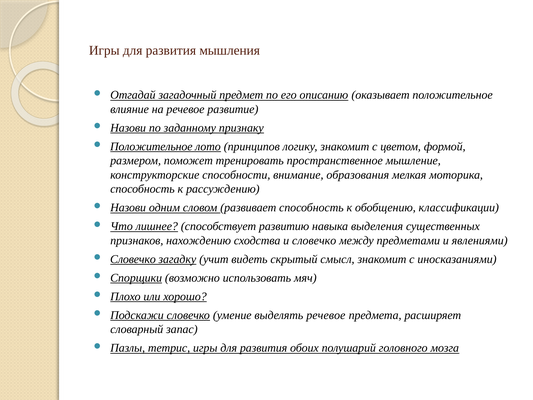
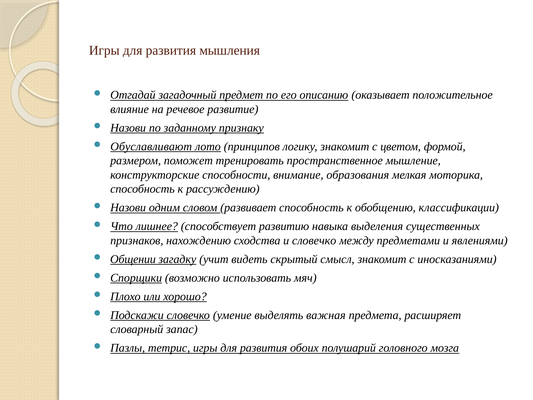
Положительное: Положительное -> Обуславливают (151, 146)
Словечко: Словечко -> Общении (133, 259)
выделять речевое: речевое -> важная (326, 315)
